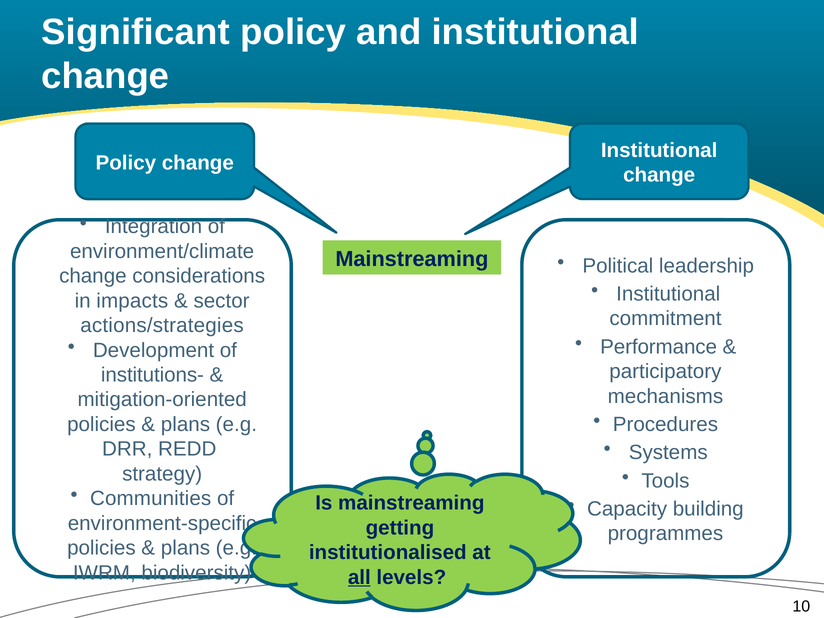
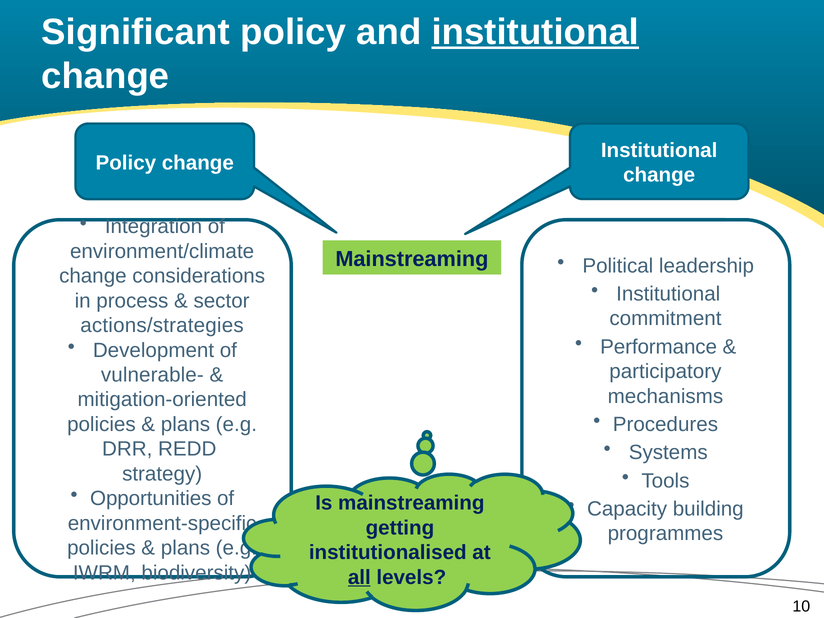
institutional underline: none -> present (535, 32)
impacts: impacts -> process (132, 301)
institutions-: institutions- -> vulnerable- (152, 375)
Communities: Communities -> Opportunities (151, 499)
